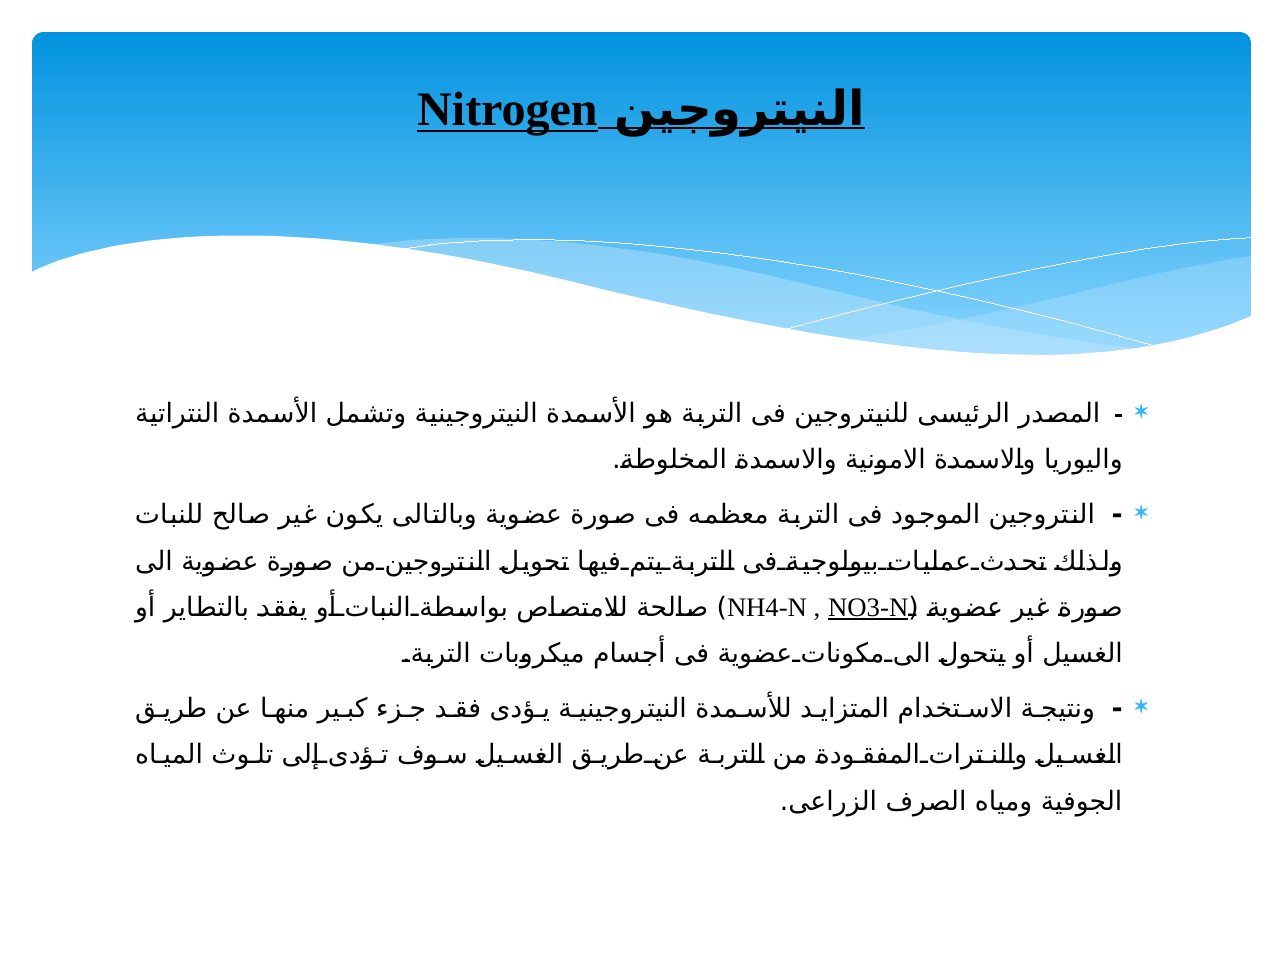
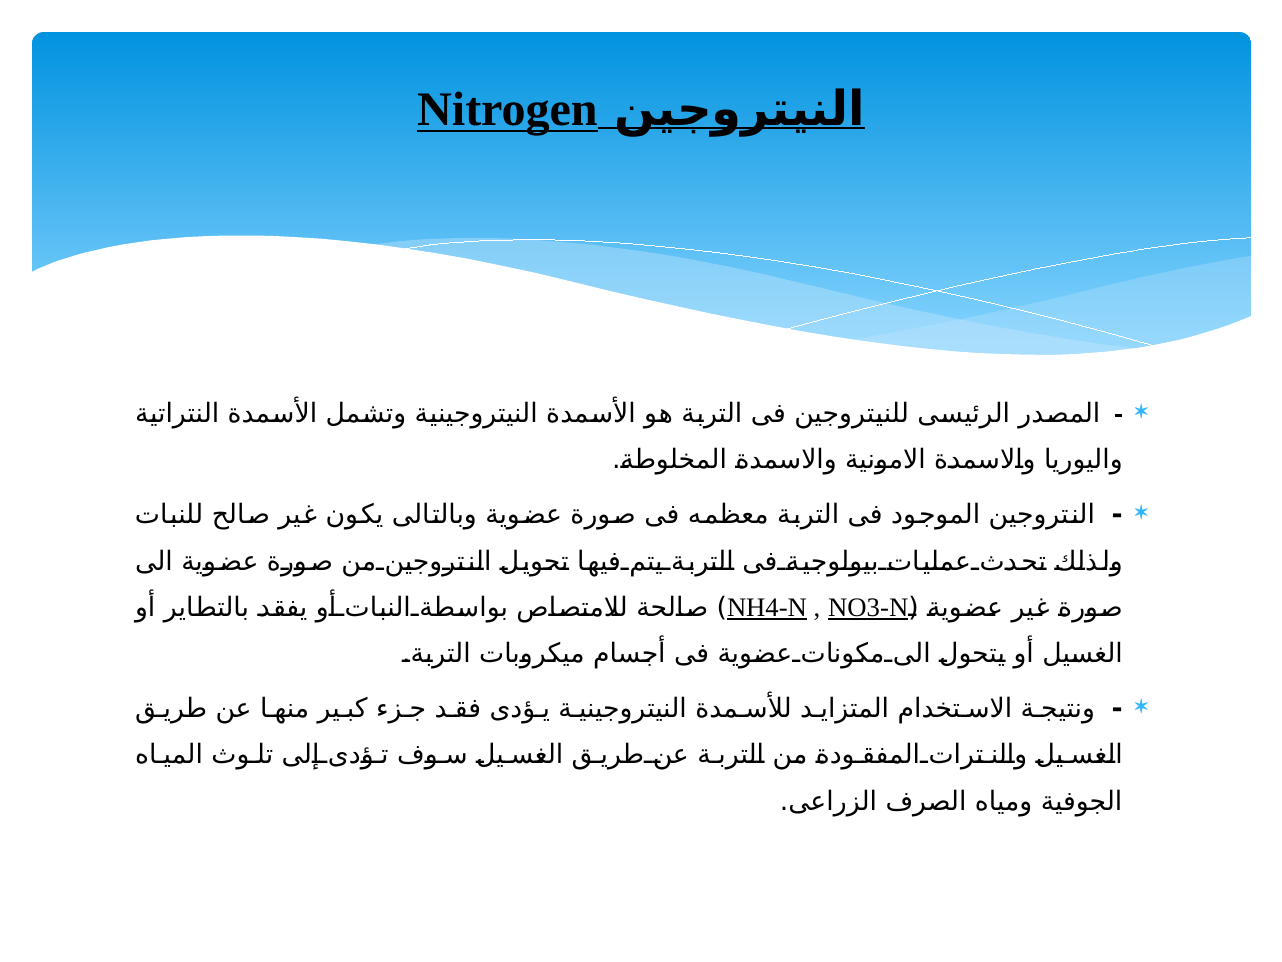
NH4-N underline: none -> present (767, 607)
